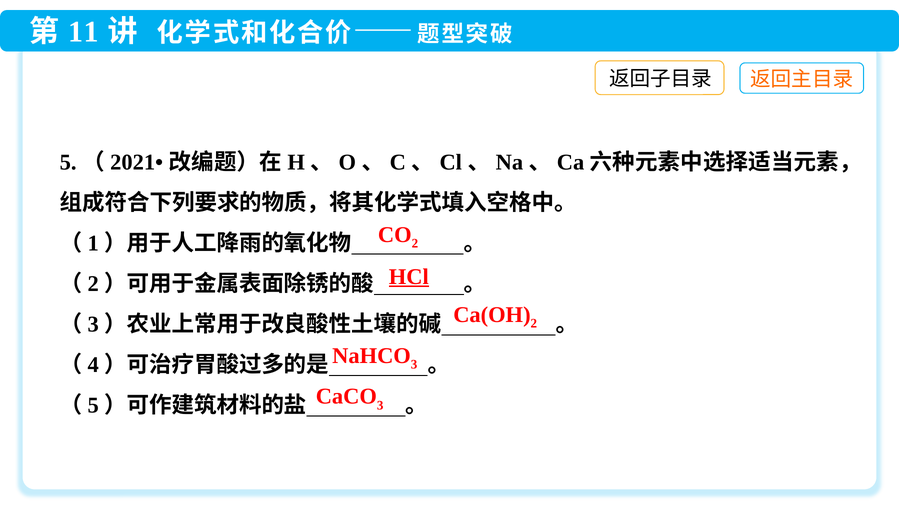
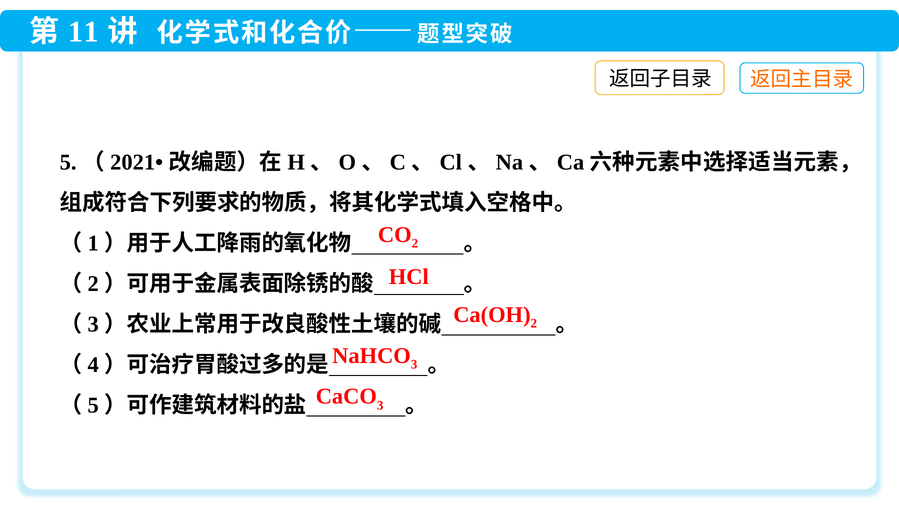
HCl underline: present -> none (409, 277)
